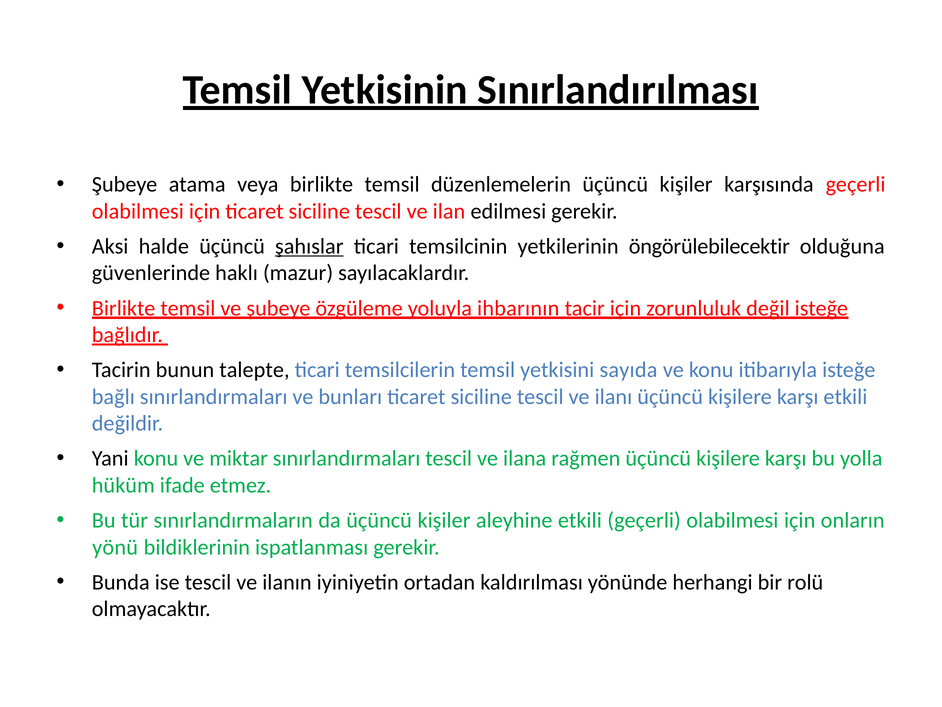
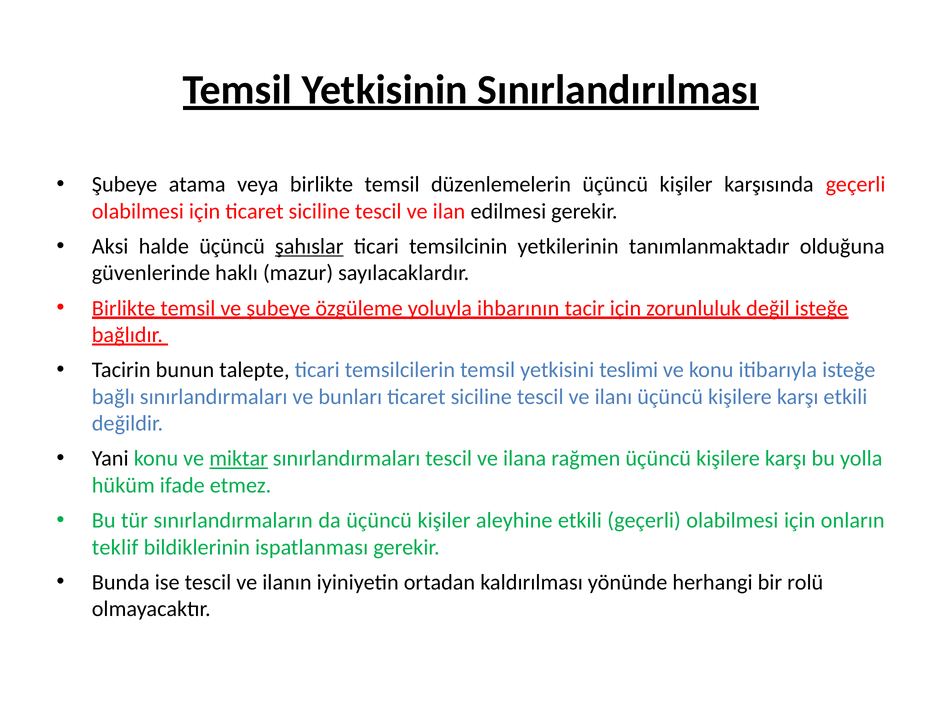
öngörülebilecektir: öngörülebilecektir -> tanımlanmaktadır (709, 246)
sayıda: sayıda -> teslimi (629, 370)
miktar underline: none -> present (239, 458)
yönü: yönü -> teklif (115, 547)
